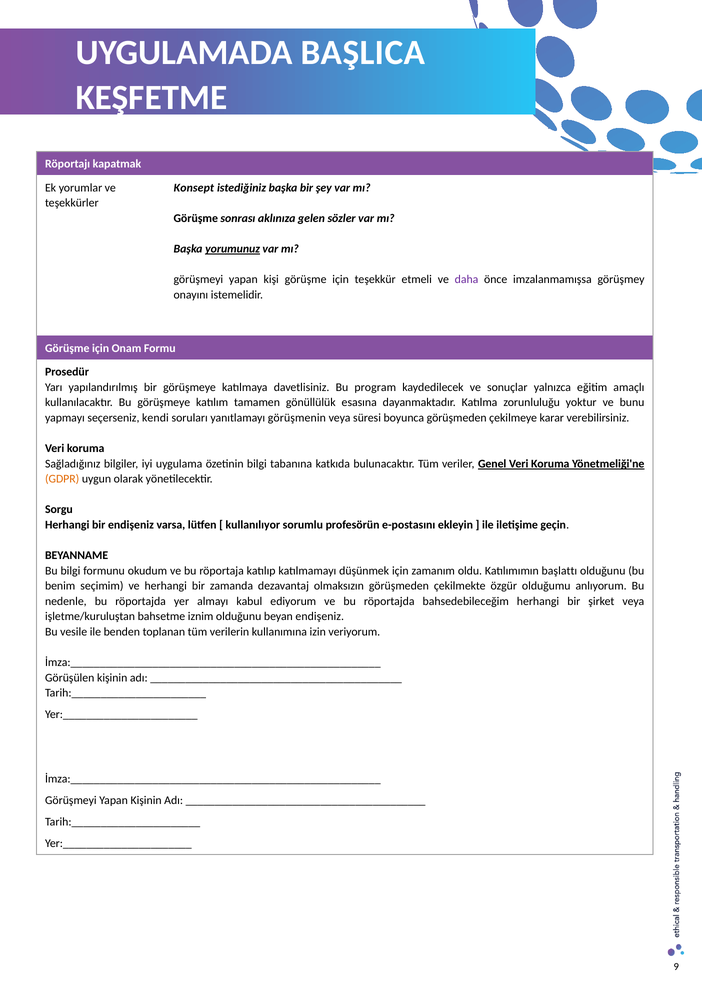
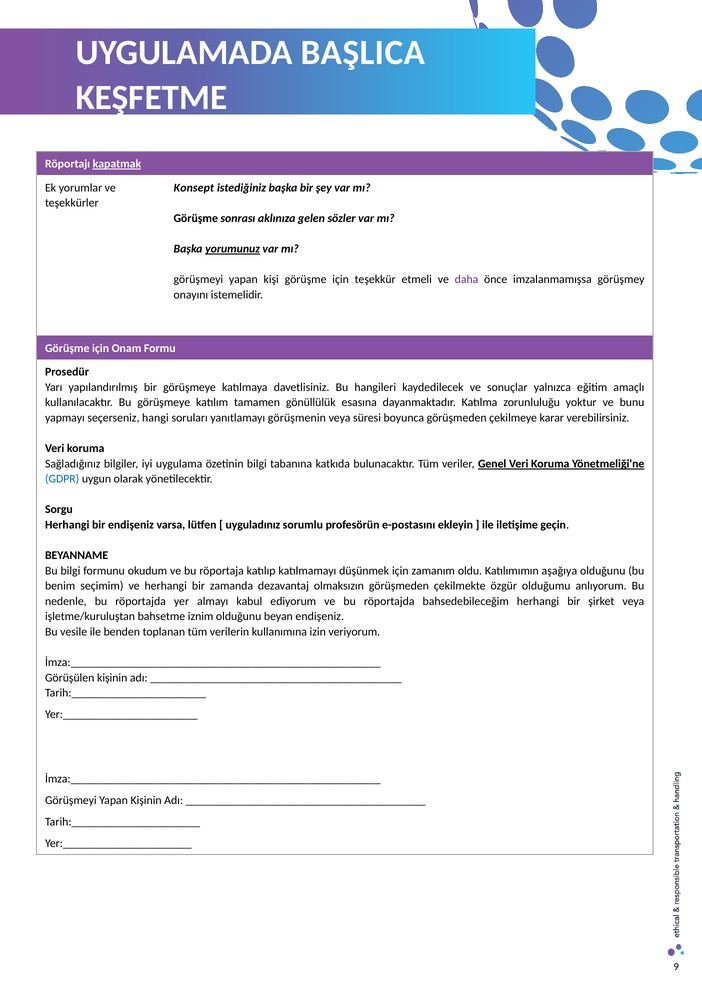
kapatmak underline: none -> present (117, 164)
program: program -> hangileri (375, 387)
kendi: kendi -> hangi (155, 418)
GDPR colour: orange -> blue (62, 479)
kullanılıyor: kullanılıyor -> uyguladınız (253, 525)
başlattı: başlattı -> aşağıya (559, 571)
